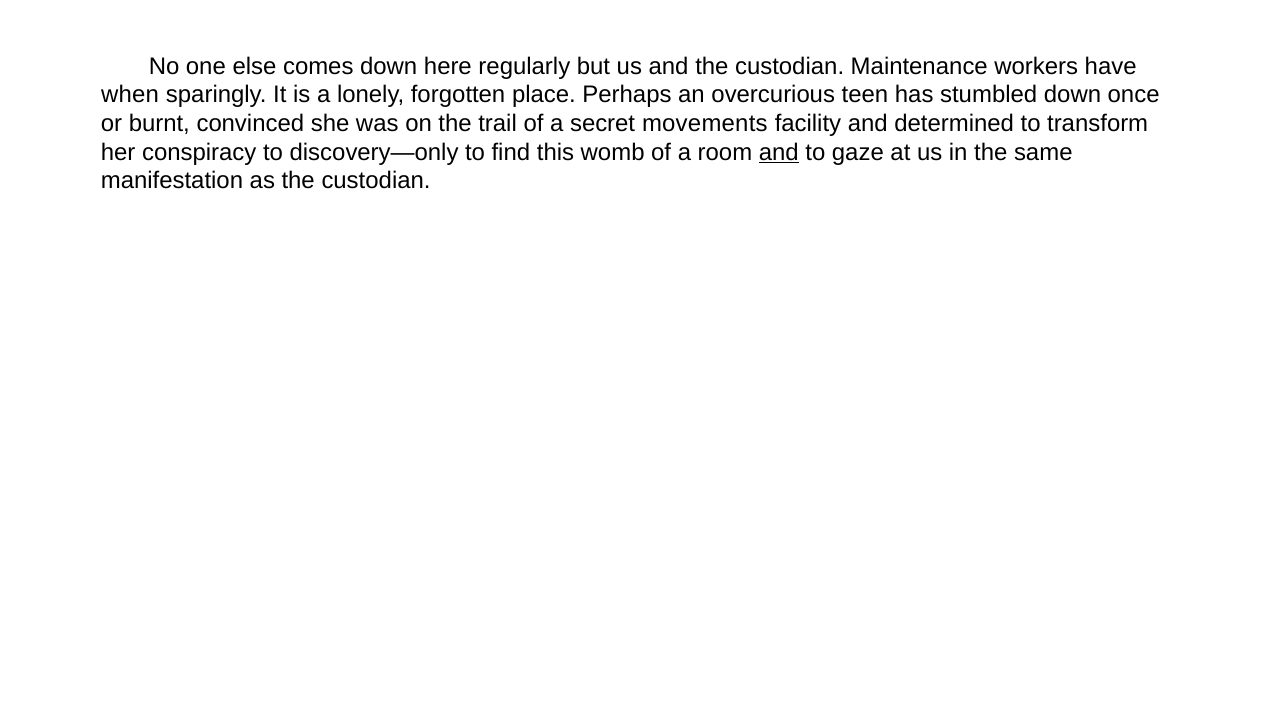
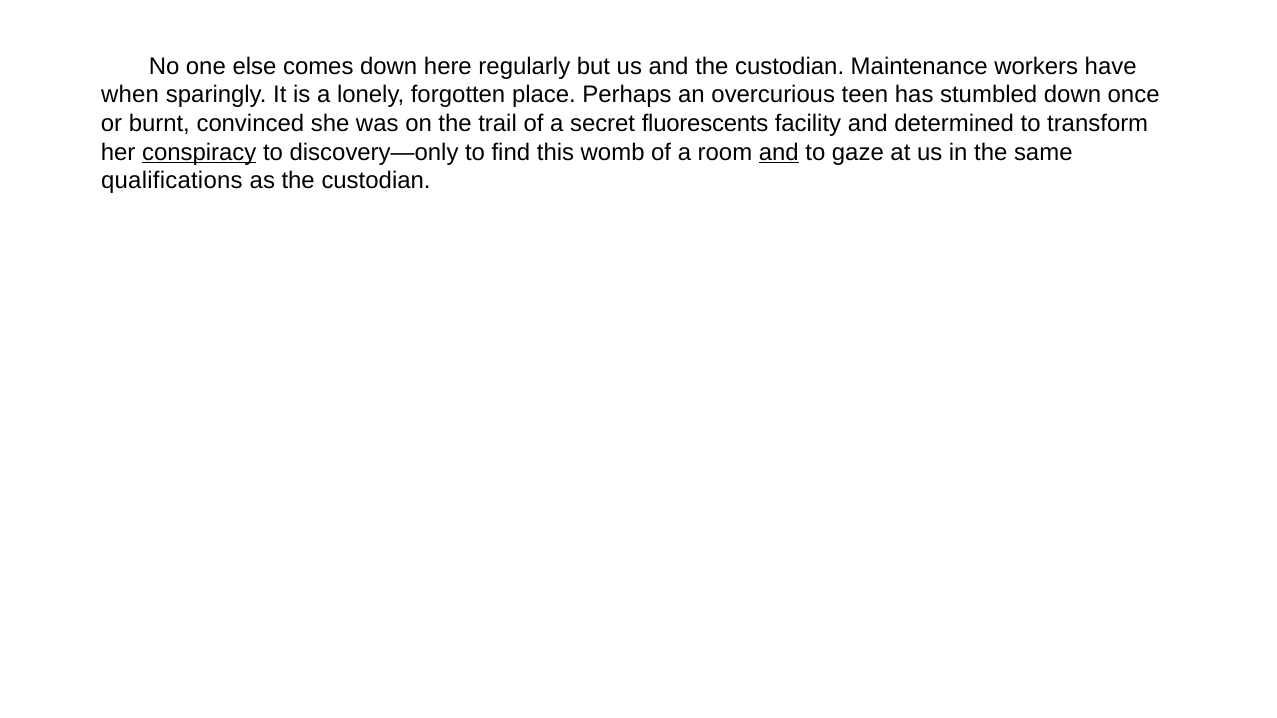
movements: movements -> fluorescents (705, 124)
conspiracy underline: none -> present (199, 152)
manifestation: manifestation -> qualifications (172, 181)
